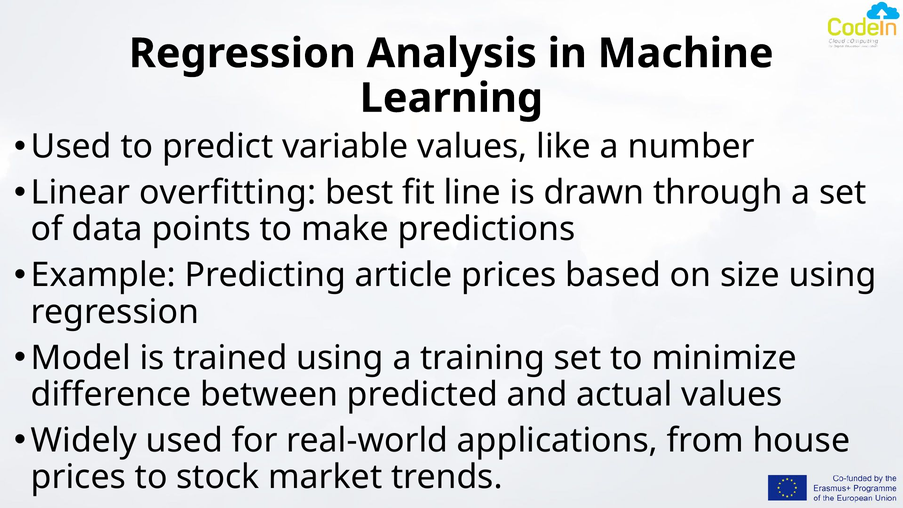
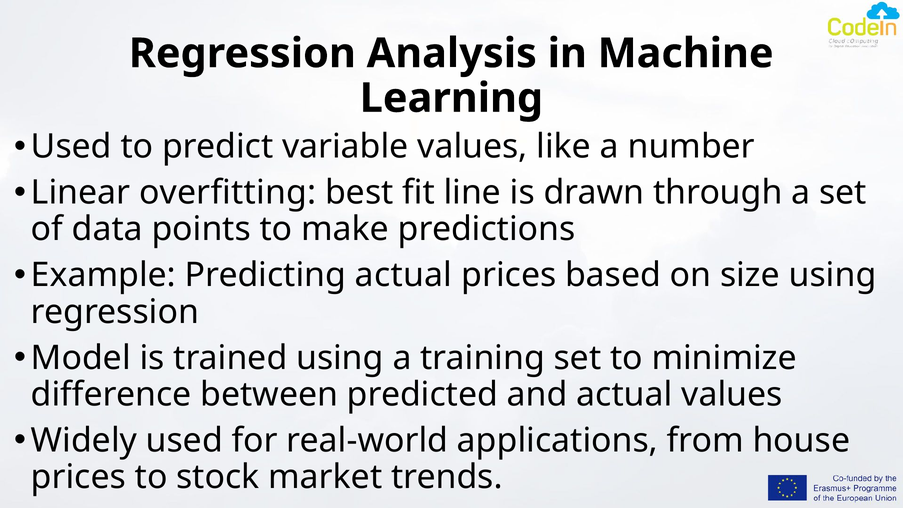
Predicting article: article -> actual (404, 275)
